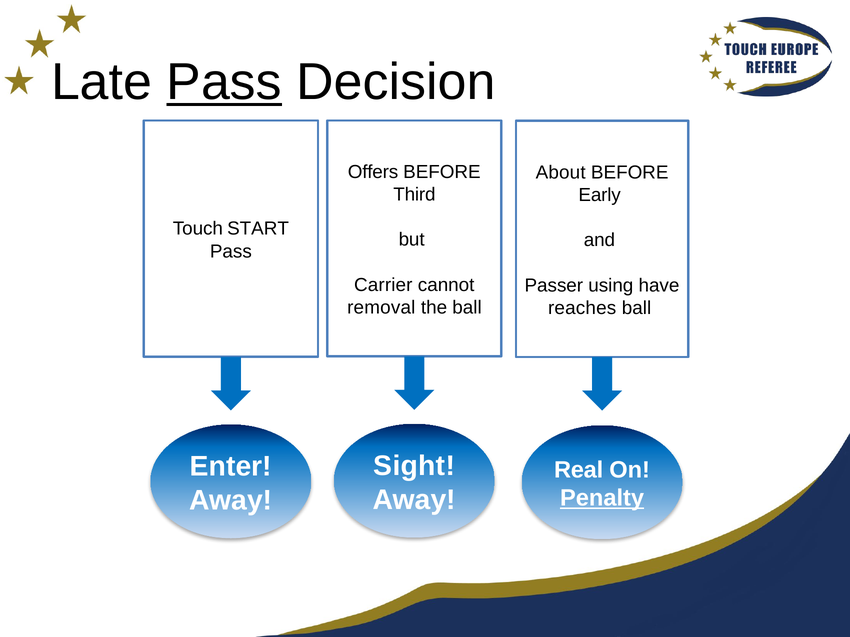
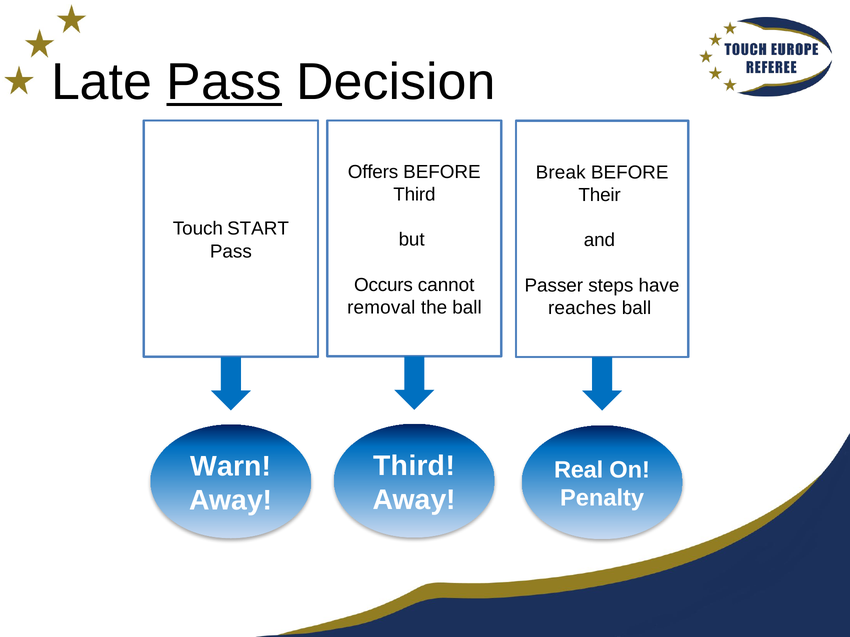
About: About -> Break (561, 172)
Early: Early -> Their (600, 195)
Carrier: Carrier -> Occurs (383, 285)
using: using -> steps (611, 286)
Sight: Sight -> Third (414, 466)
Enter: Enter -> Warn (231, 467)
Penalty underline: present -> none (602, 498)
